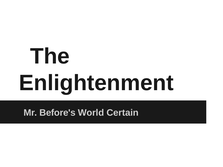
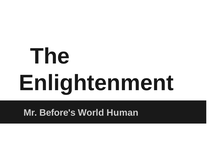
Certain: Certain -> Human (123, 113)
